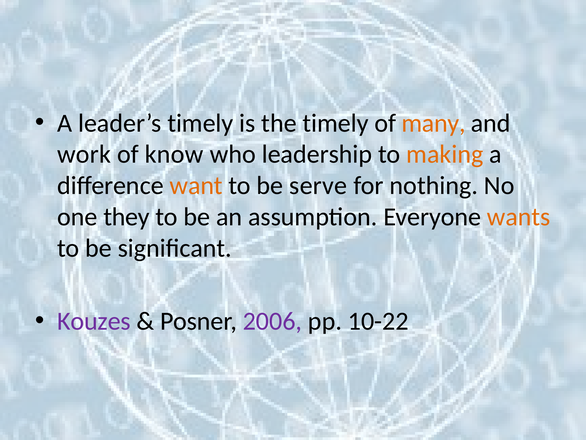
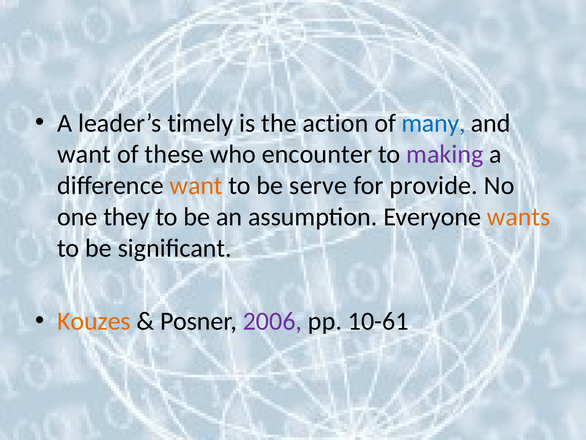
the timely: timely -> action (335, 123)
many colour: orange -> blue (434, 123)
work: work -> want (84, 154)
know: know -> these (174, 154)
leadership: leadership -> encounter (317, 154)
making colour: orange -> purple (445, 154)
nothing: nothing -> provide (434, 185)
Kouzes colour: purple -> orange (94, 321)
10-22: 10-22 -> 10-61 (378, 321)
